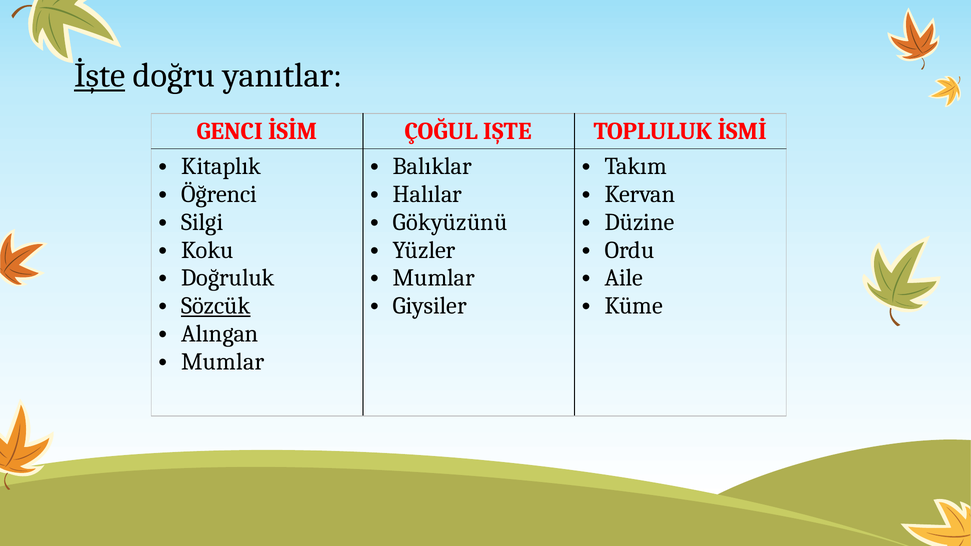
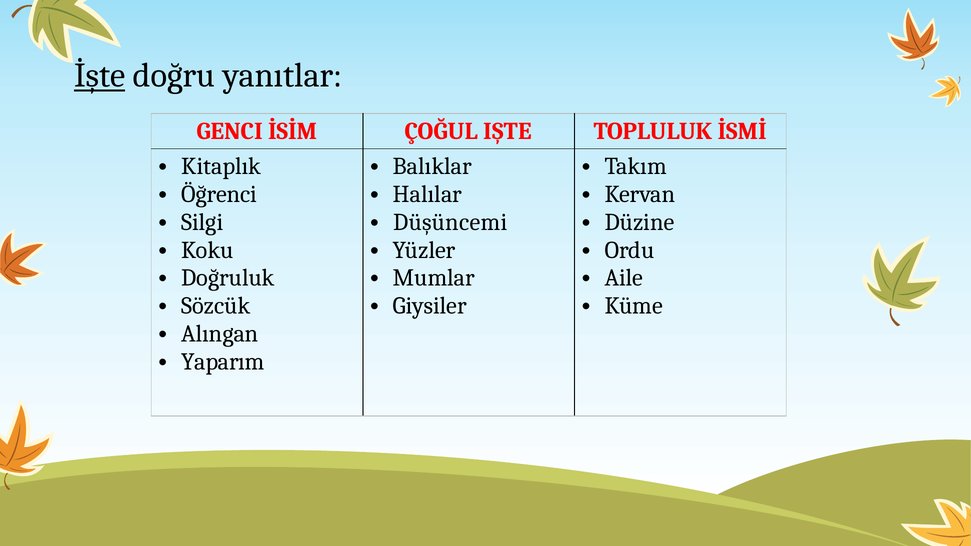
Gökyüzünü: Gökyüzünü -> Düşüncemi (450, 222)
Sözcük underline: present -> none (216, 306)
Mumlar: Mumlar -> Yaparım (223, 362)
